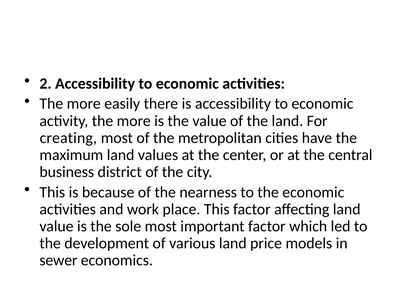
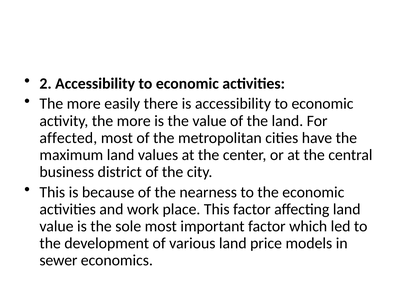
creating: creating -> affected (68, 138)
